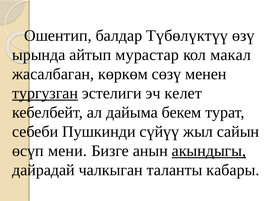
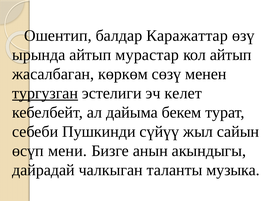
Түбөлүктүү: Түбөлүктүү -> Каражаттар (187, 36)
кол макал: макал -> айтып (231, 55)
акындыгы underline: present -> none (209, 151)
кабары: кабары -> музыка (233, 170)
